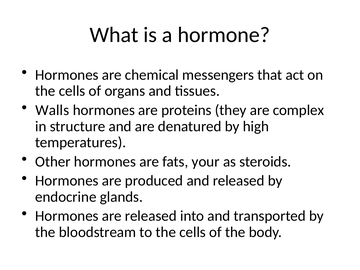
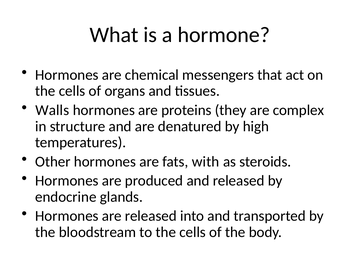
your: your -> with (206, 162)
